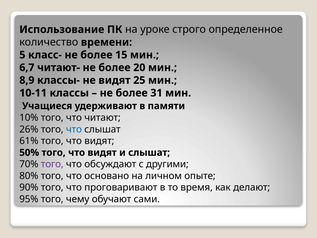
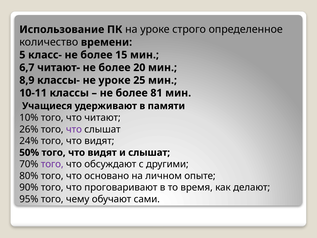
не видят: видят -> уроке (114, 80)
31: 31 -> 81 (156, 93)
что colour: blue -> purple (74, 129)
61%: 61% -> 24% (29, 141)
